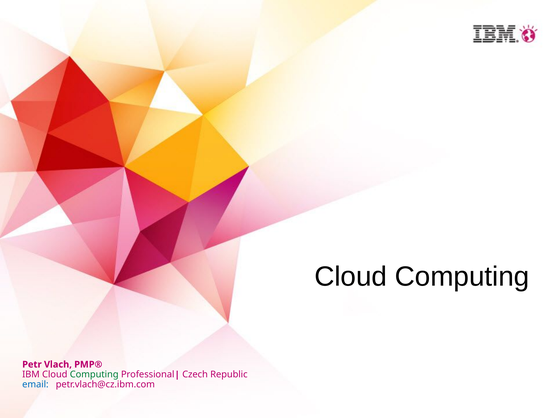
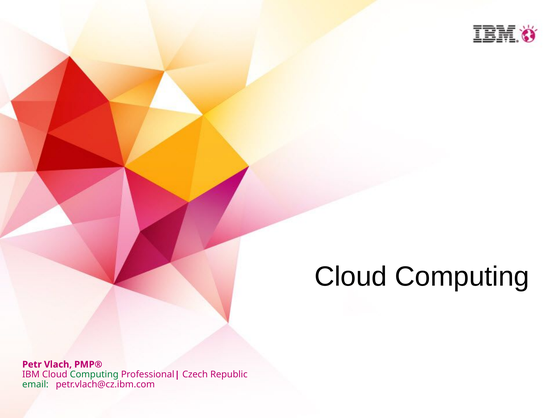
email colour: blue -> green (35, 384)
